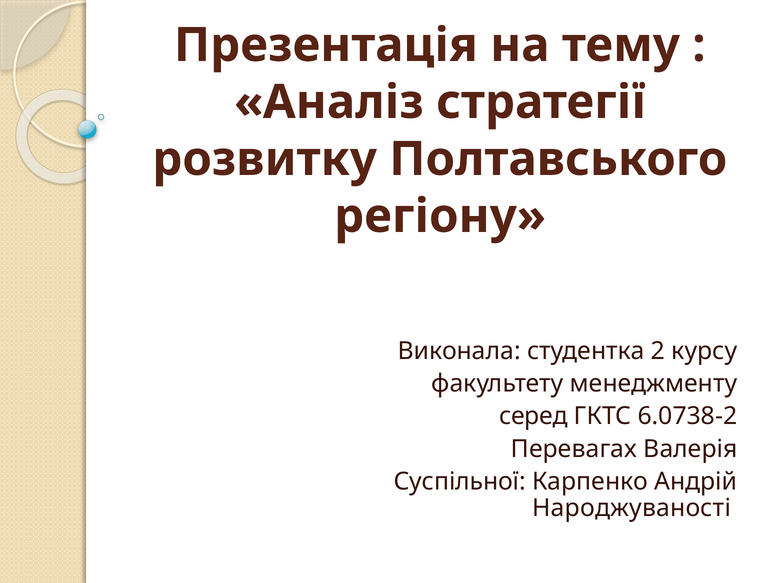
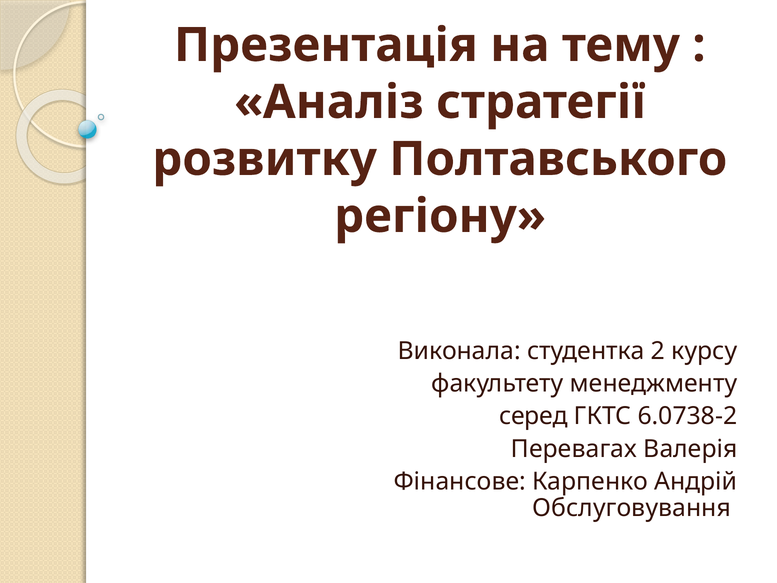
Суспільної: Суспільної -> Фінансове (460, 481)
Народжуваності: Народжуваності -> Обслуговування (632, 508)
